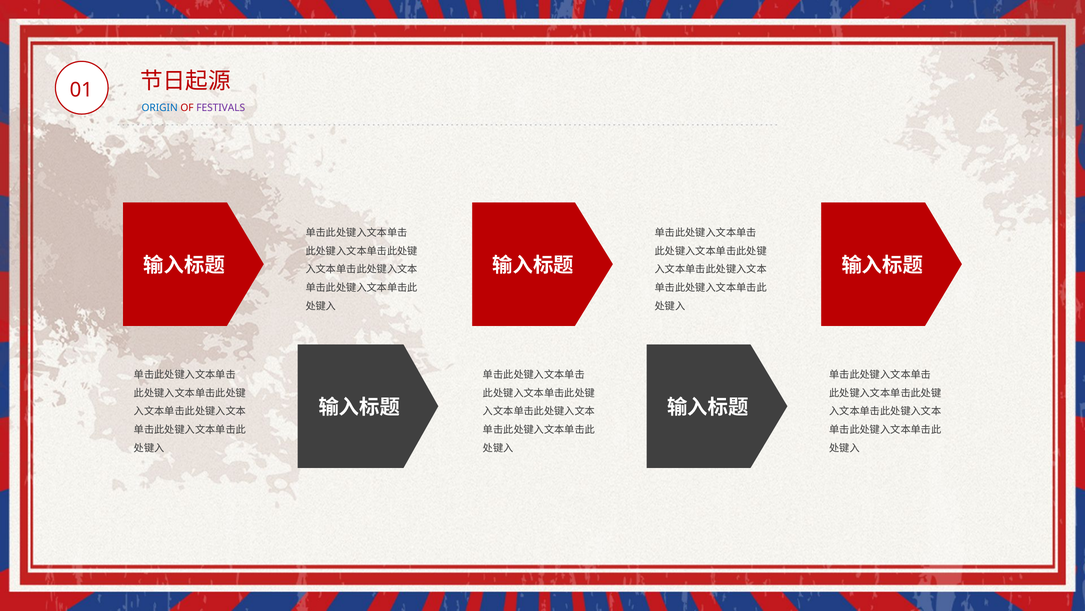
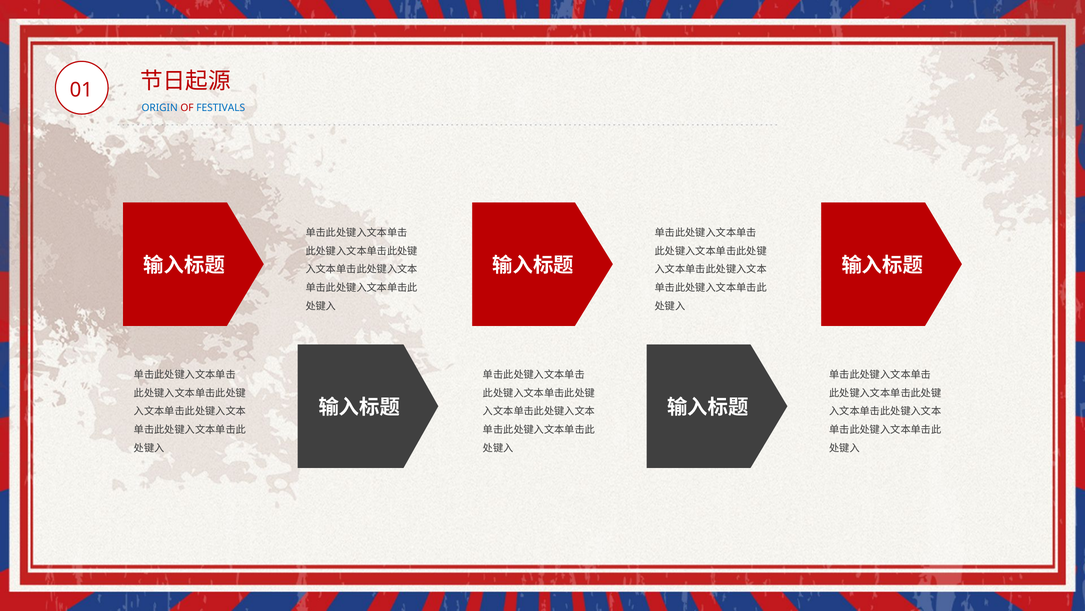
FESTIVALS colour: purple -> blue (221, 108)
